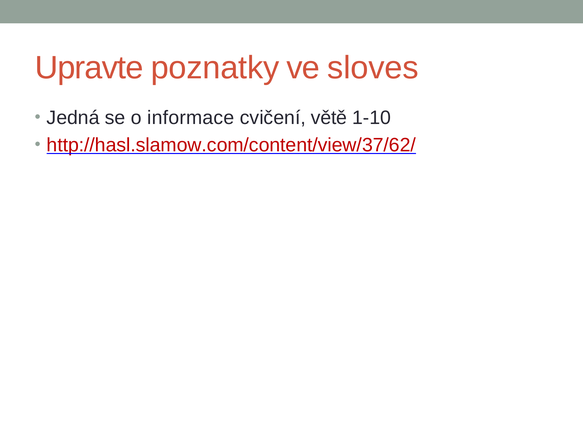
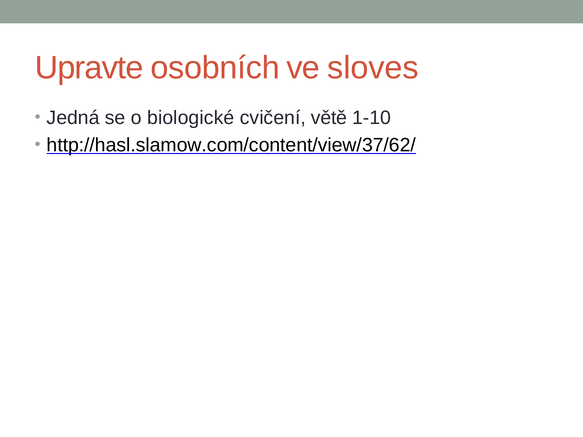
poznatky: poznatky -> osobních (215, 68)
informace: informace -> biologické (191, 118)
http://hasl.slamow.com/content/view/37/62/ colour: red -> black (231, 145)
